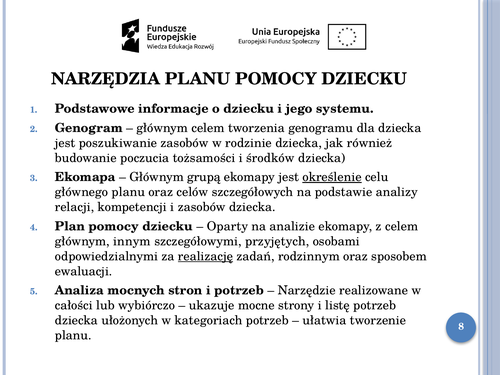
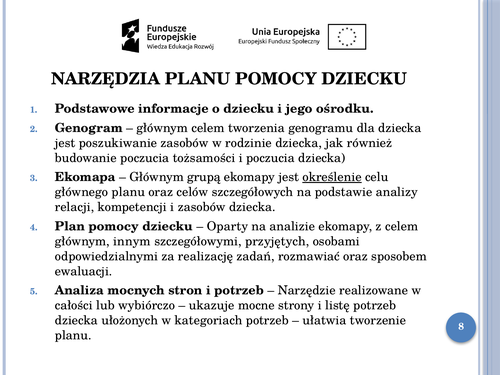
systemu: systemu -> ośrodku (345, 109)
i środków: środków -> poczucia (270, 158)
realizację underline: present -> none (205, 256)
rodzinnym: rodzinnym -> rozmawiać (309, 256)
